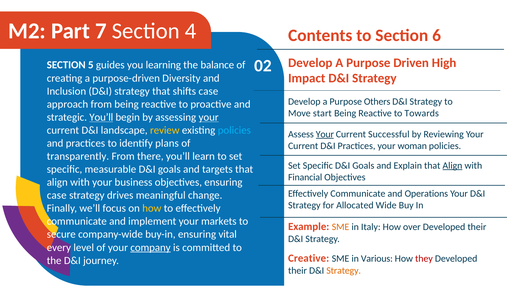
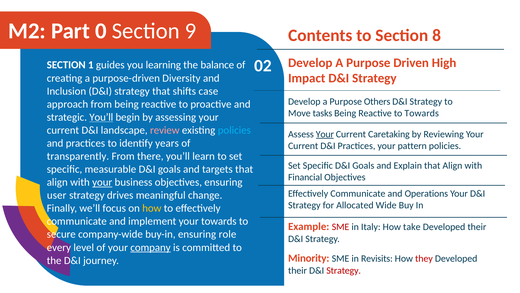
7: 7 -> 0 (101, 31)
4: 4 -> 9 (191, 31)
6: 6 -> 8 (437, 35)
5: 5 -> 1 (91, 65)
start: start -> tasks (322, 113)
your underline: present -> none (209, 117)
review colour: yellow -> pink (165, 130)
Successful: Successful -> Caretaking (389, 134)
plans: plans -> years (167, 143)
woman: woman -> pattern (412, 146)
Align underline: present -> none (452, 165)
your underline: none -> present (102, 182)
case: case -> user (57, 195)
your markets: markets -> towards (219, 221)
SME colour: orange -> red (341, 227)
over: over -> take (412, 227)
vital: vital -> role (228, 234)
Creative: Creative -> Minority (309, 258)
Various: Various -> Revisits (377, 258)
Strategy colour: orange -> red (344, 270)
